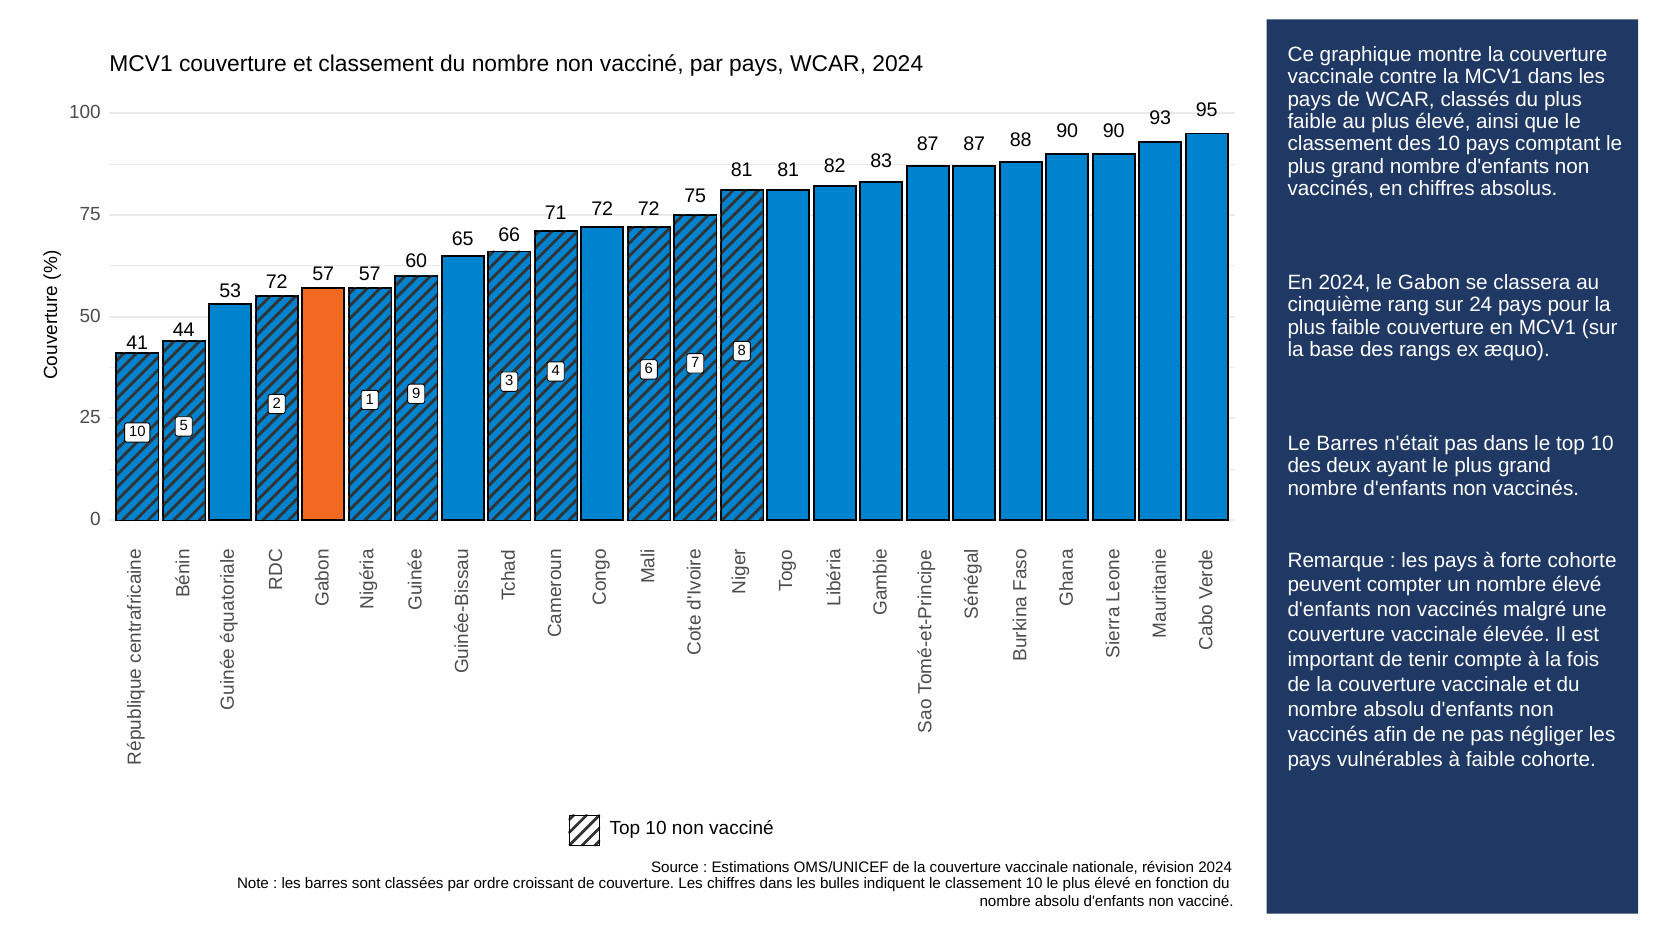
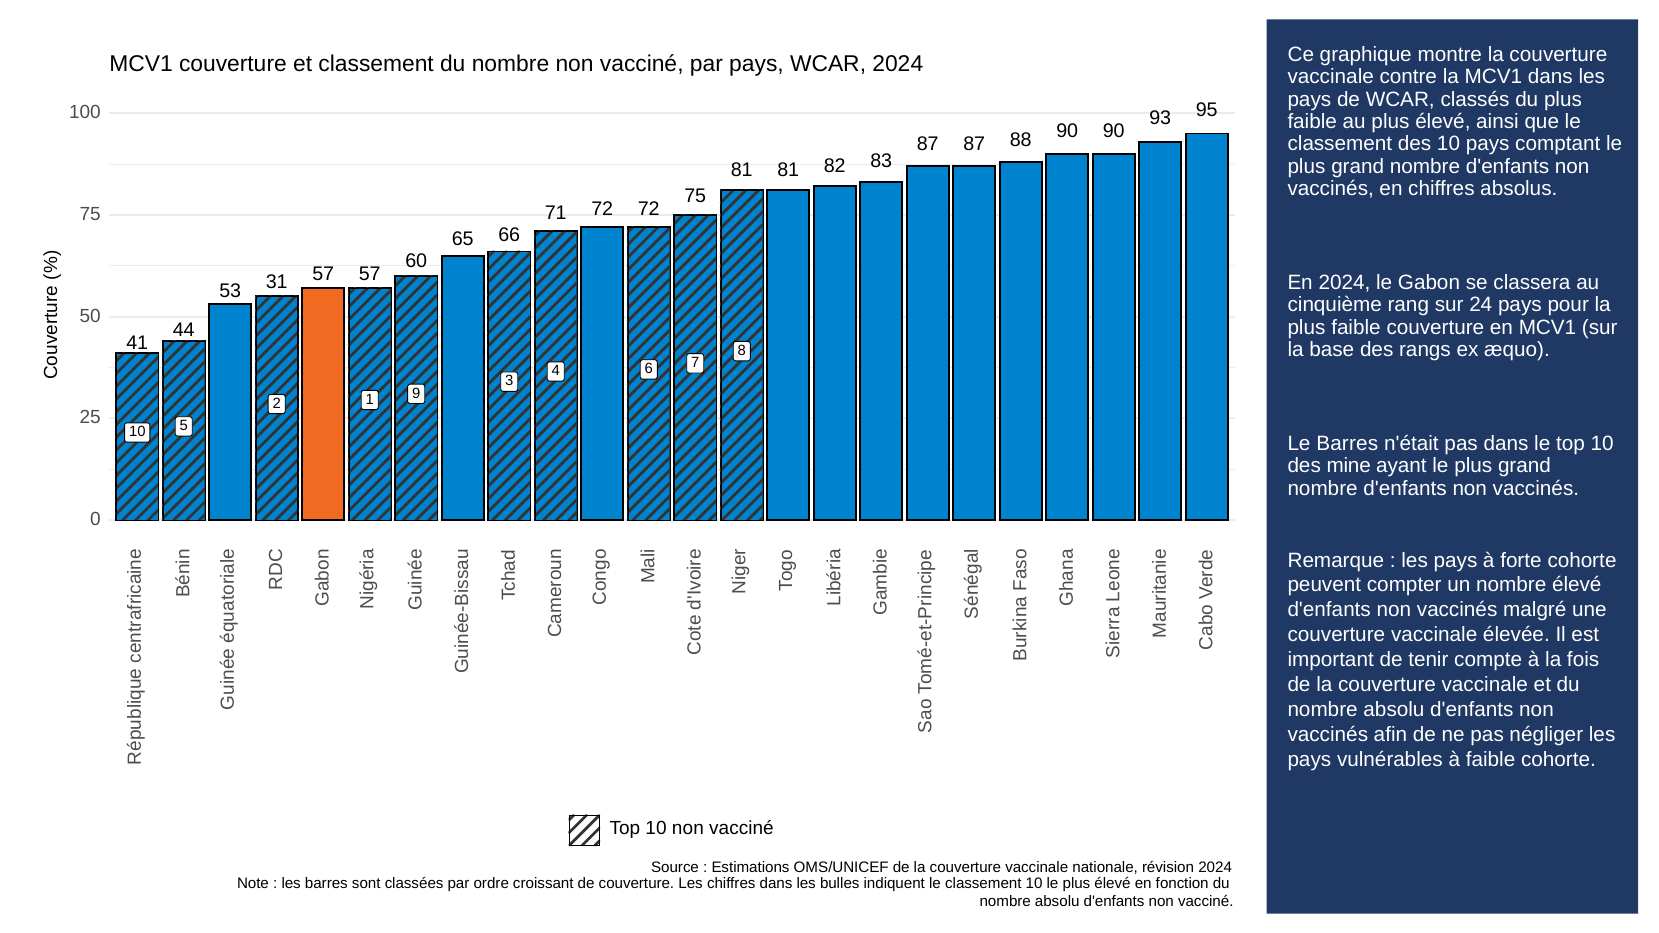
53 72: 72 -> 31 (277, 282)
deux: deux -> mine (1349, 466)
